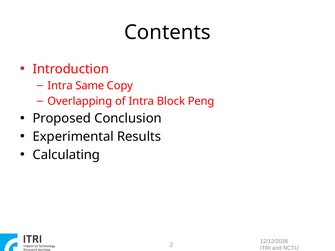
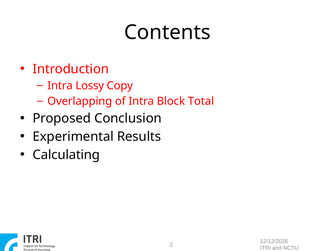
Same: Same -> Lossy (90, 86)
Peng: Peng -> Total (201, 101)
